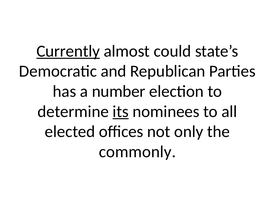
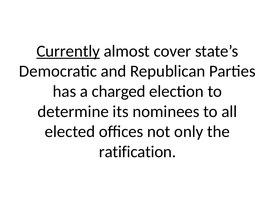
could: could -> cover (172, 51)
number: number -> charged (119, 91)
its underline: present -> none (121, 112)
commonly: commonly -> ratification (138, 152)
